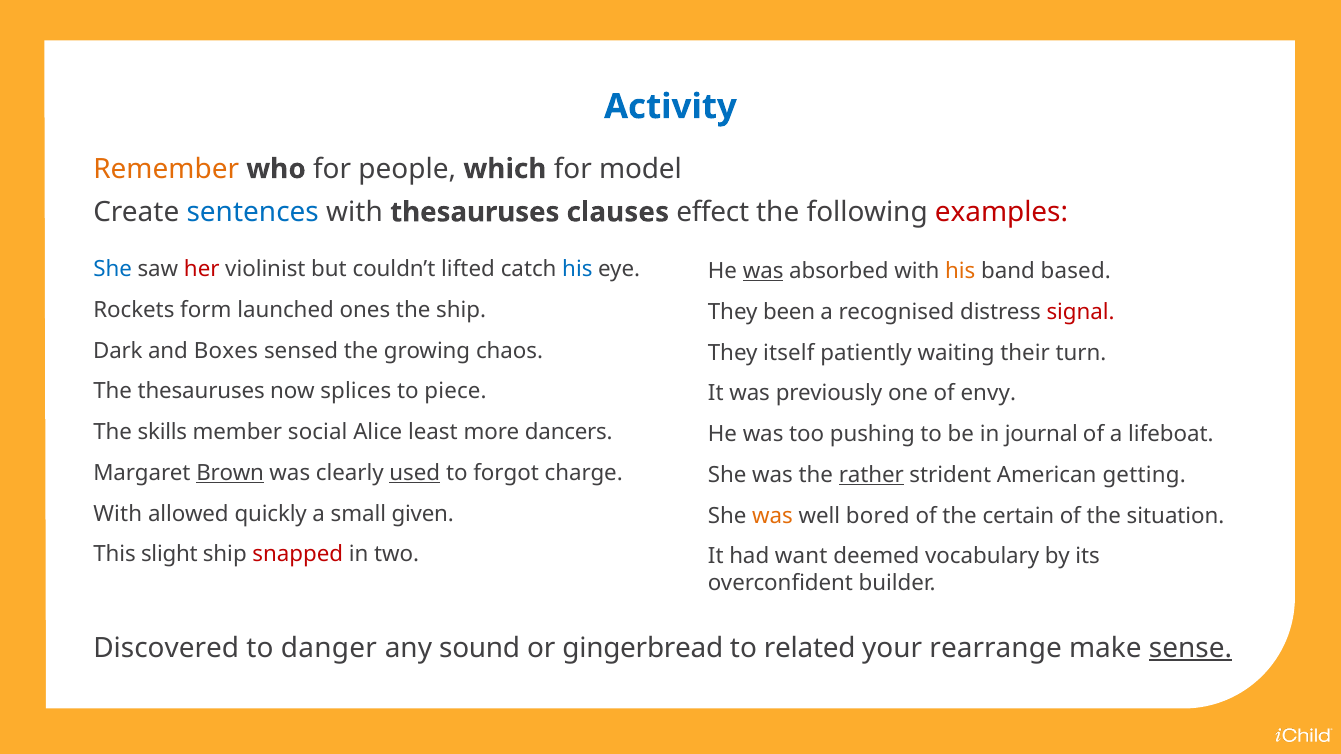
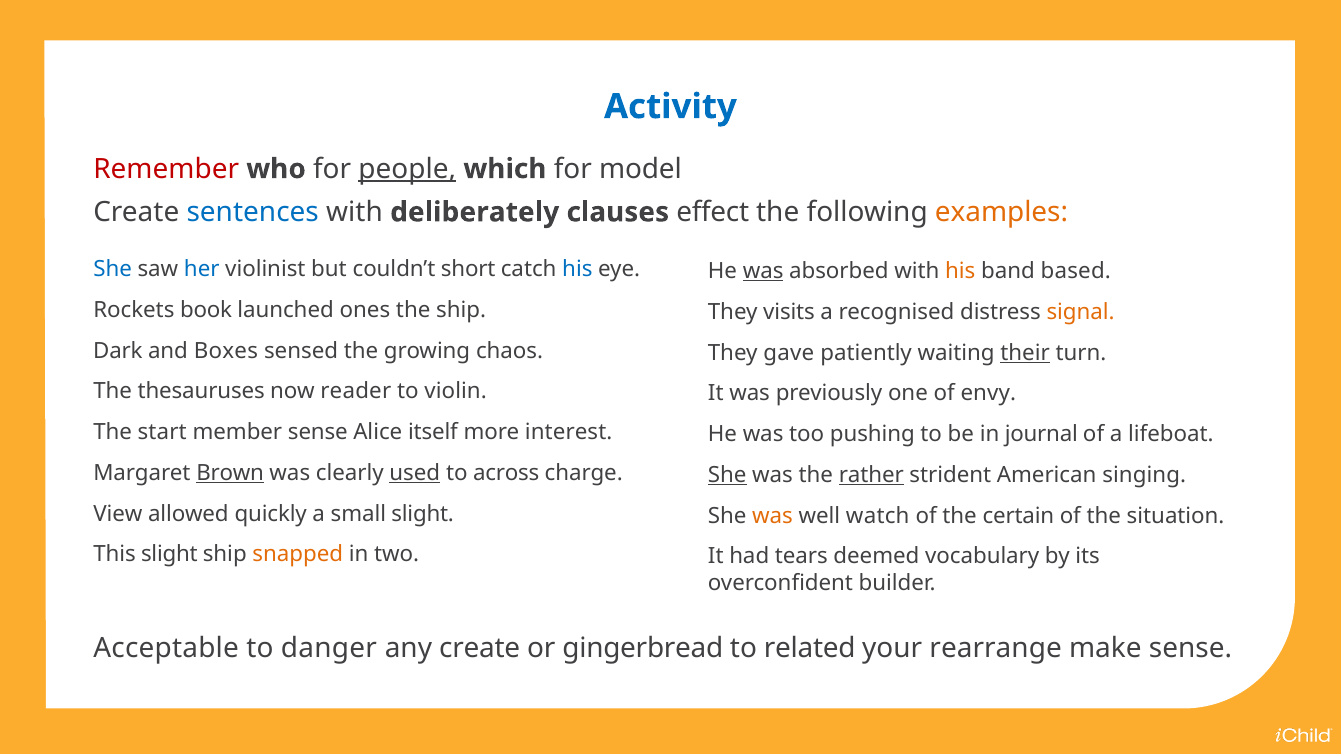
Remember colour: orange -> red (166, 169)
people underline: none -> present (407, 169)
with thesauruses: thesauruses -> deliberately (475, 212)
examples colour: red -> orange (1002, 212)
her colour: red -> blue (202, 269)
lifted: lifted -> short (468, 269)
form: form -> book (206, 310)
been: been -> visits (789, 312)
signal colour: red -> orange (1081, 312)
itself: itself -> gave (789, 353)
their underline: none -> present (1025, 353)
splices: splices -> reader (356, 392)
piece: piece -> violin (456, 392)
skills: skills -> start (162, 432)
member social: social -> sense (318, 432)
least: least -> itself (433, 432)
dancers: dancers -> interest (569, 432)
forgot: forgot -> across (506, 473)
She underline: none -> present (727, 475)
getting: getting -> singing (1144, 475)
With: With -> View (118, 514)
small given: given -> slight (423, 514)
bored: bored -> watch (878, 516)
snapped colour: red -> orange (298, 555)
want: want -> tears (801, 557)
Discovered: Discovered -> Acceptable (166, 648)
any sound: sound -> create (480, 648)
sense underline: present -> none (1191, 648)
